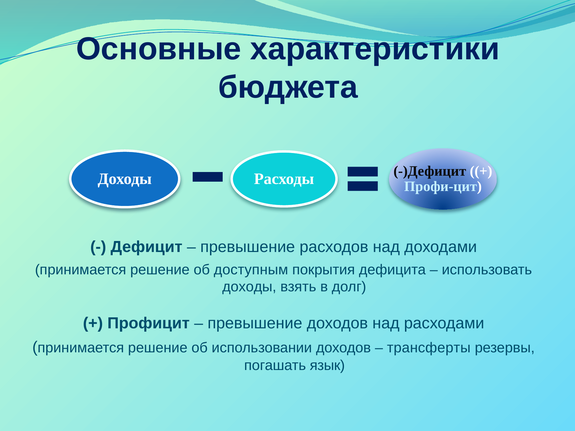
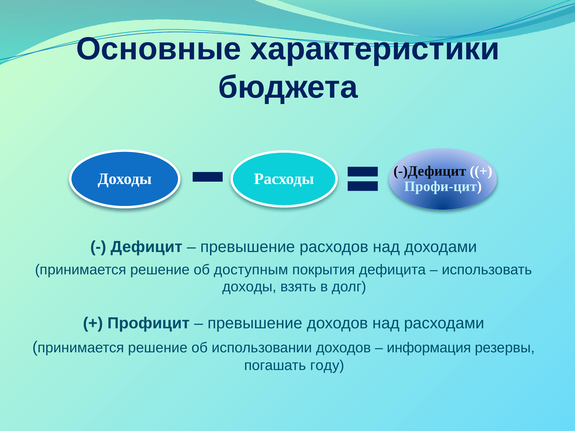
трансферты: трансферты -> информация (429, 348)
язык: язык -> году (327, 366)
